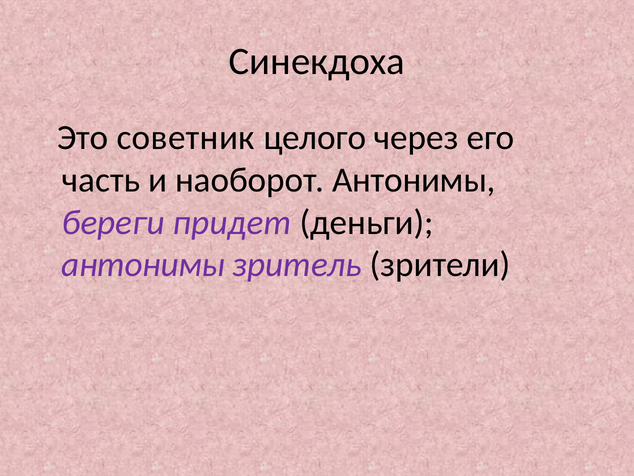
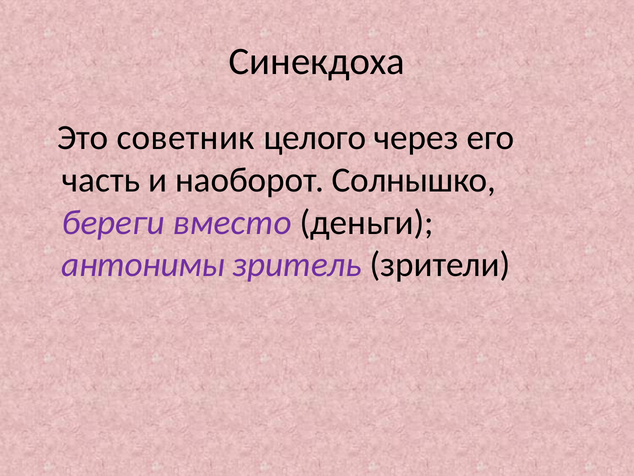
наоборот Антонимы: Антонимы -> Солнышко (414, 180)
придет: придет -> вместо (232, 222)
